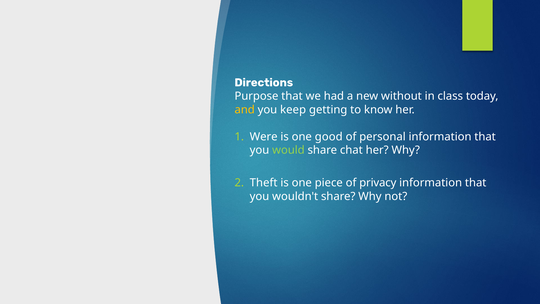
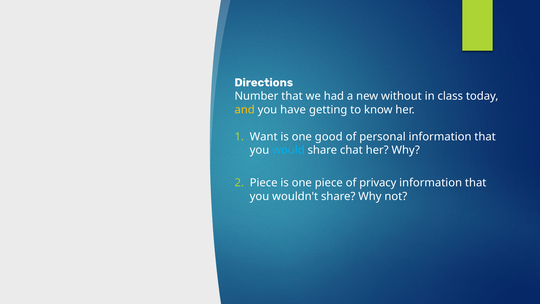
Purpose: Purpose -> Number (256, 96)
keep: keep -> have (293, 110)
Were: Were -> Want (264, 137)
would colour: light green -> light blue (288, 150)
Theft: Theft -> Piece (264, 183)
